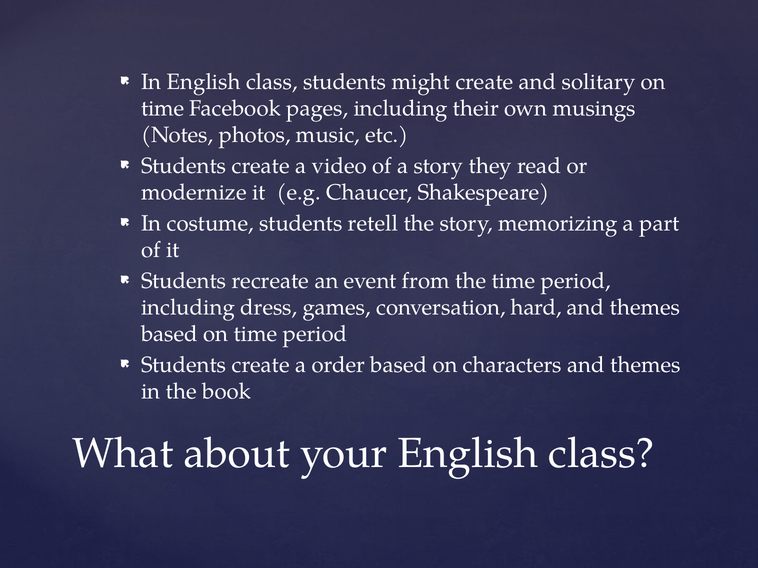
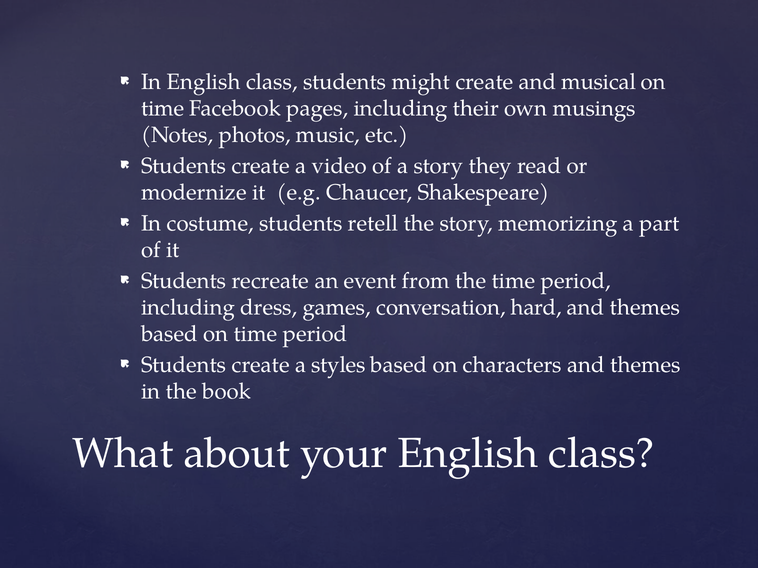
solitary: solitary -> musical (599, 82)
order: order -> styles (338, 365)
